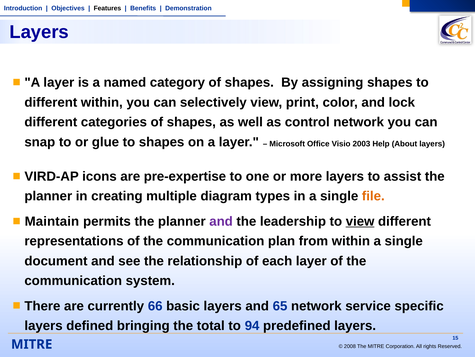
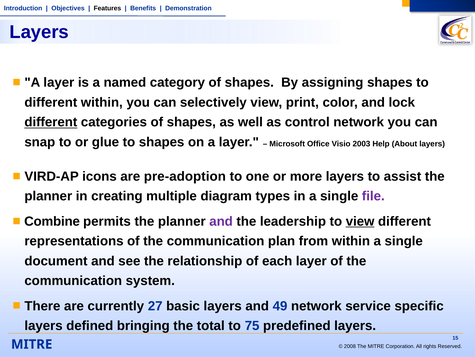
different underline: none -> present (51, 122)
pre-expertise: pre-expertise -> pre-adoption (185, 176)
file colour: orange -> purple (373, 196)
Maintain: Maintain -> Combine (52, 221)
66: 66 -> 27 (155, 305)
65: 65 -> 49 (280, 305)
94: 94 -> 75 (252, 325)
